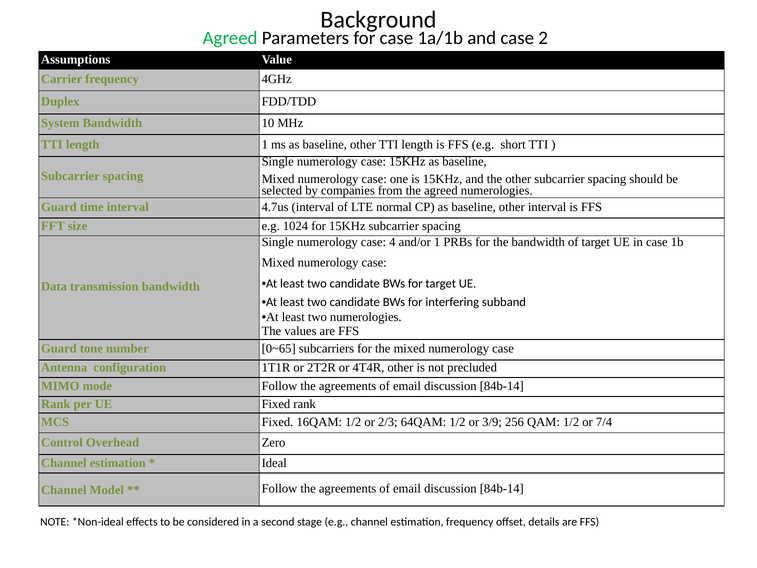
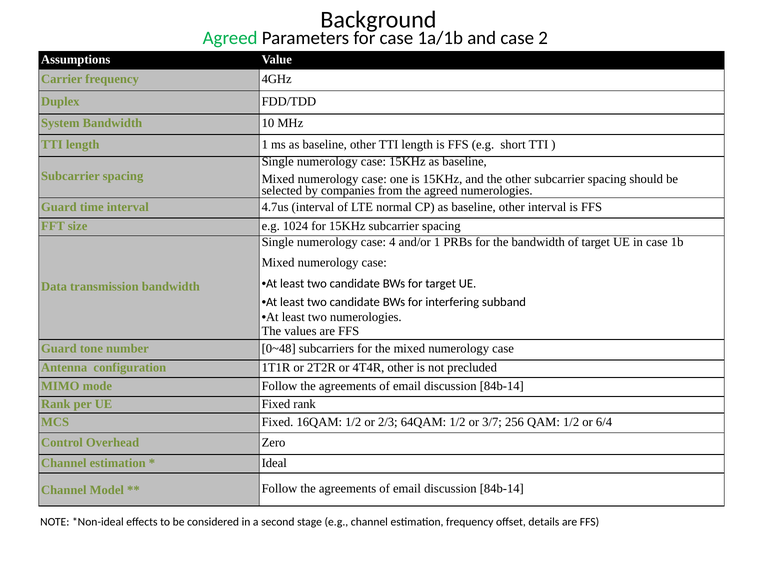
0~65: 0~65 -> 0~48 (279, 349)
3/9: 3/9 -> 3/7 (492, 422)
7/4: 7/4 -> 6/4 (604, 422)
